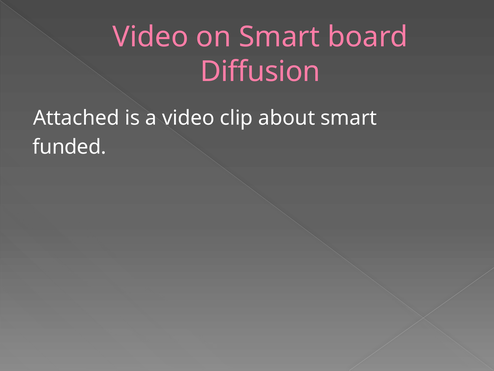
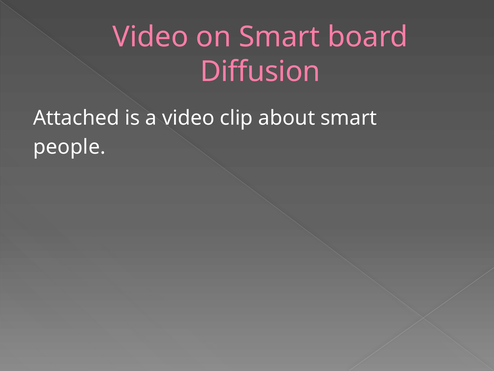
funded: funded -> people (69, 147)
